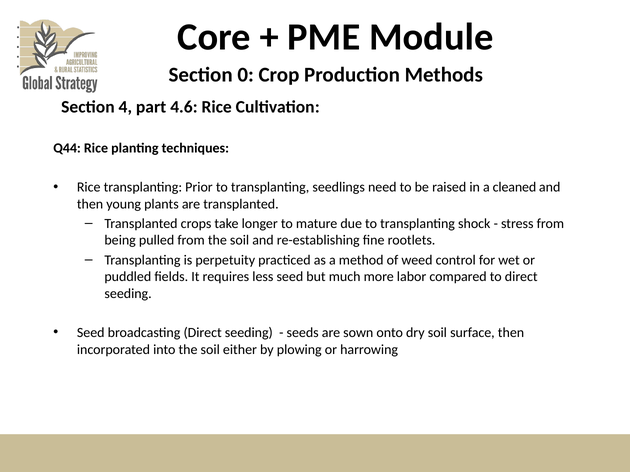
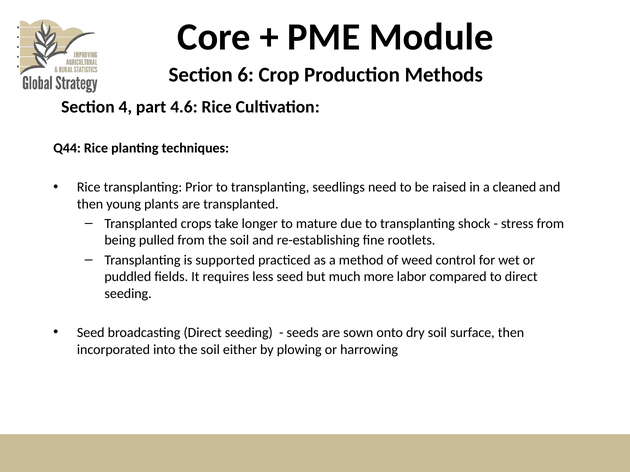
0: 0 -> 6 (246, 75)
perpetuity: perpetuity -> supported (225, 260)
